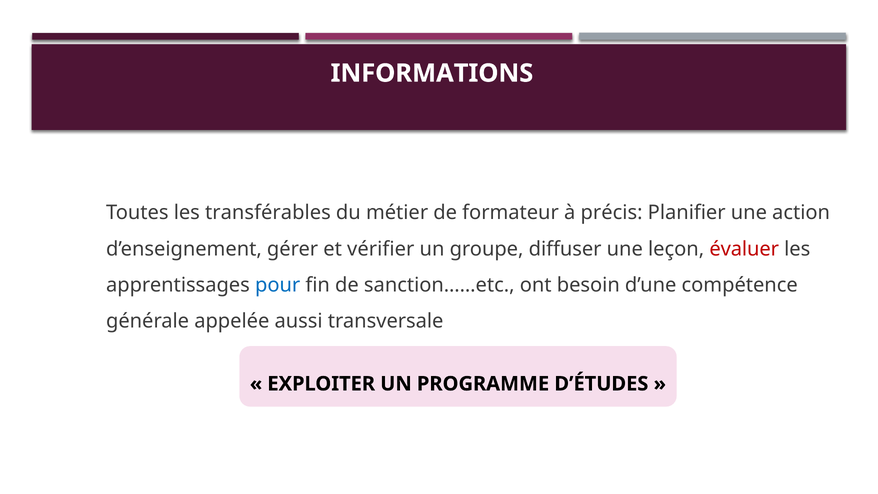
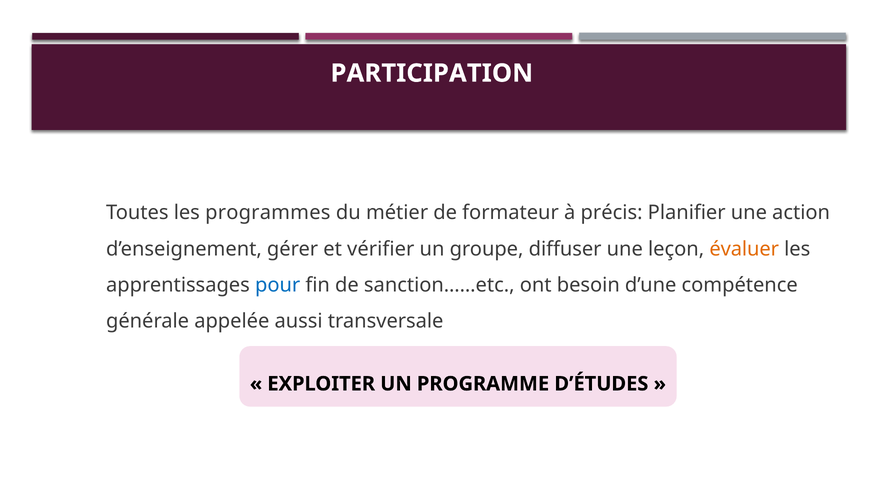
INFORMATIONS: INFORMATIONS -> PARTICIPATION (432, 73)
transférables: transférables -> programmes (268, 213)
évaluer colour: red -> orange (744, 249)
